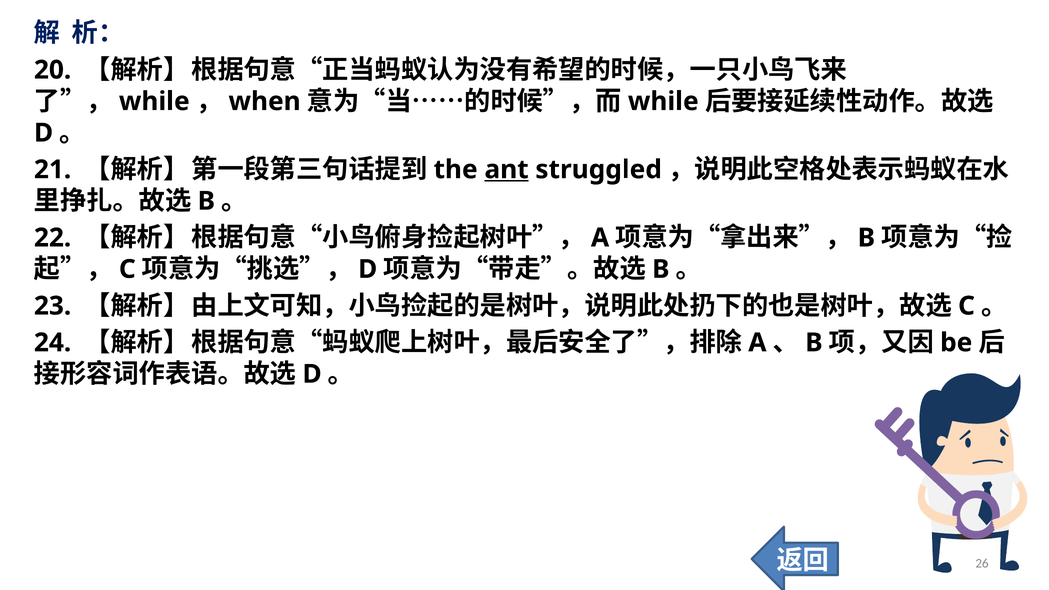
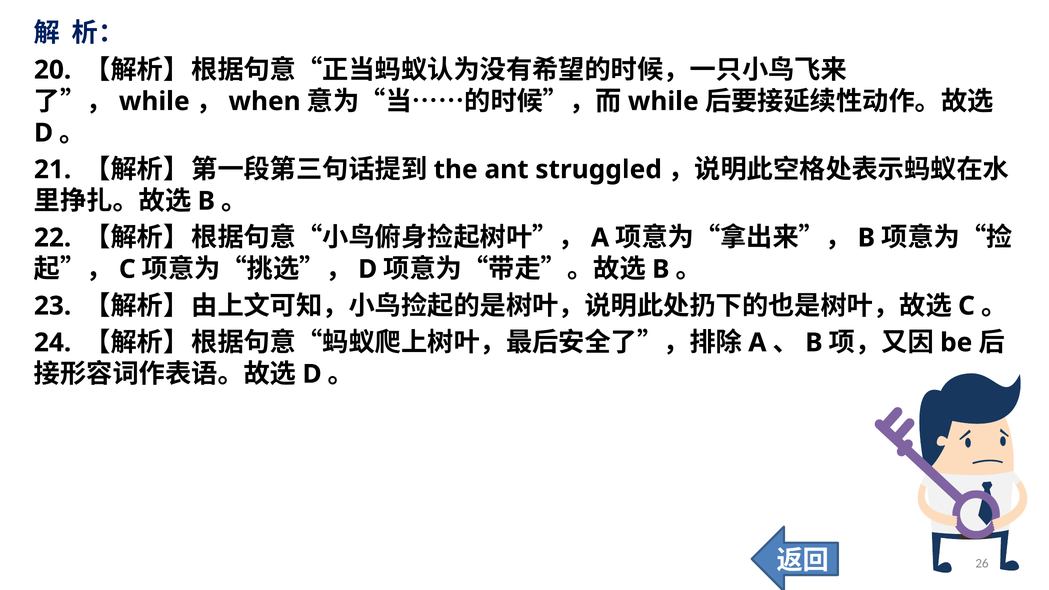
ant underline: present -> none (507, 170)
